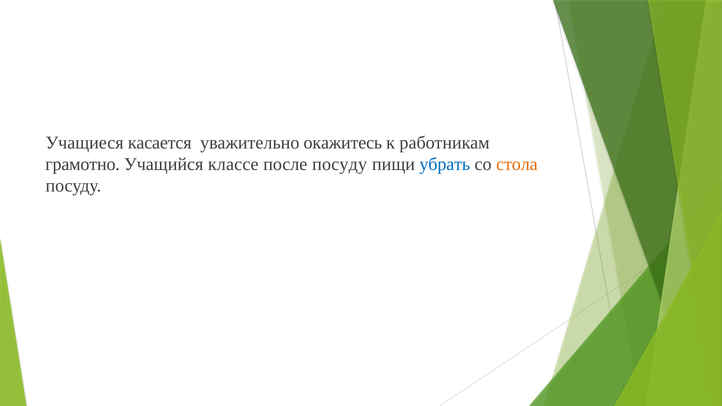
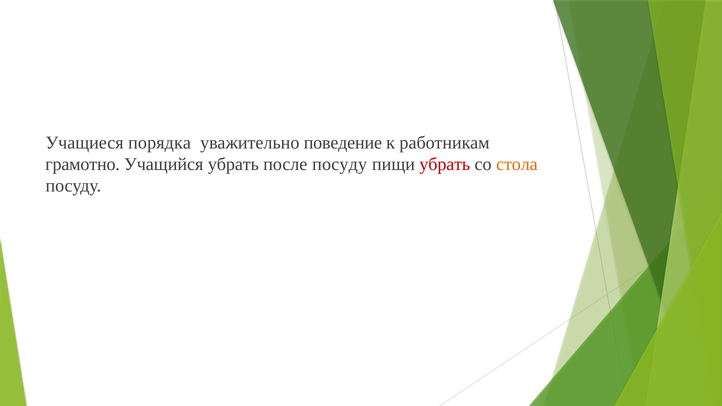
касается: касается -> порядка (160, 143)
окажитесь: окажитесь -> поведение (343, 143)
Учащийся классе: классе -> убрать (233, 164)
убрать colour: blue -> red (445, 164)
